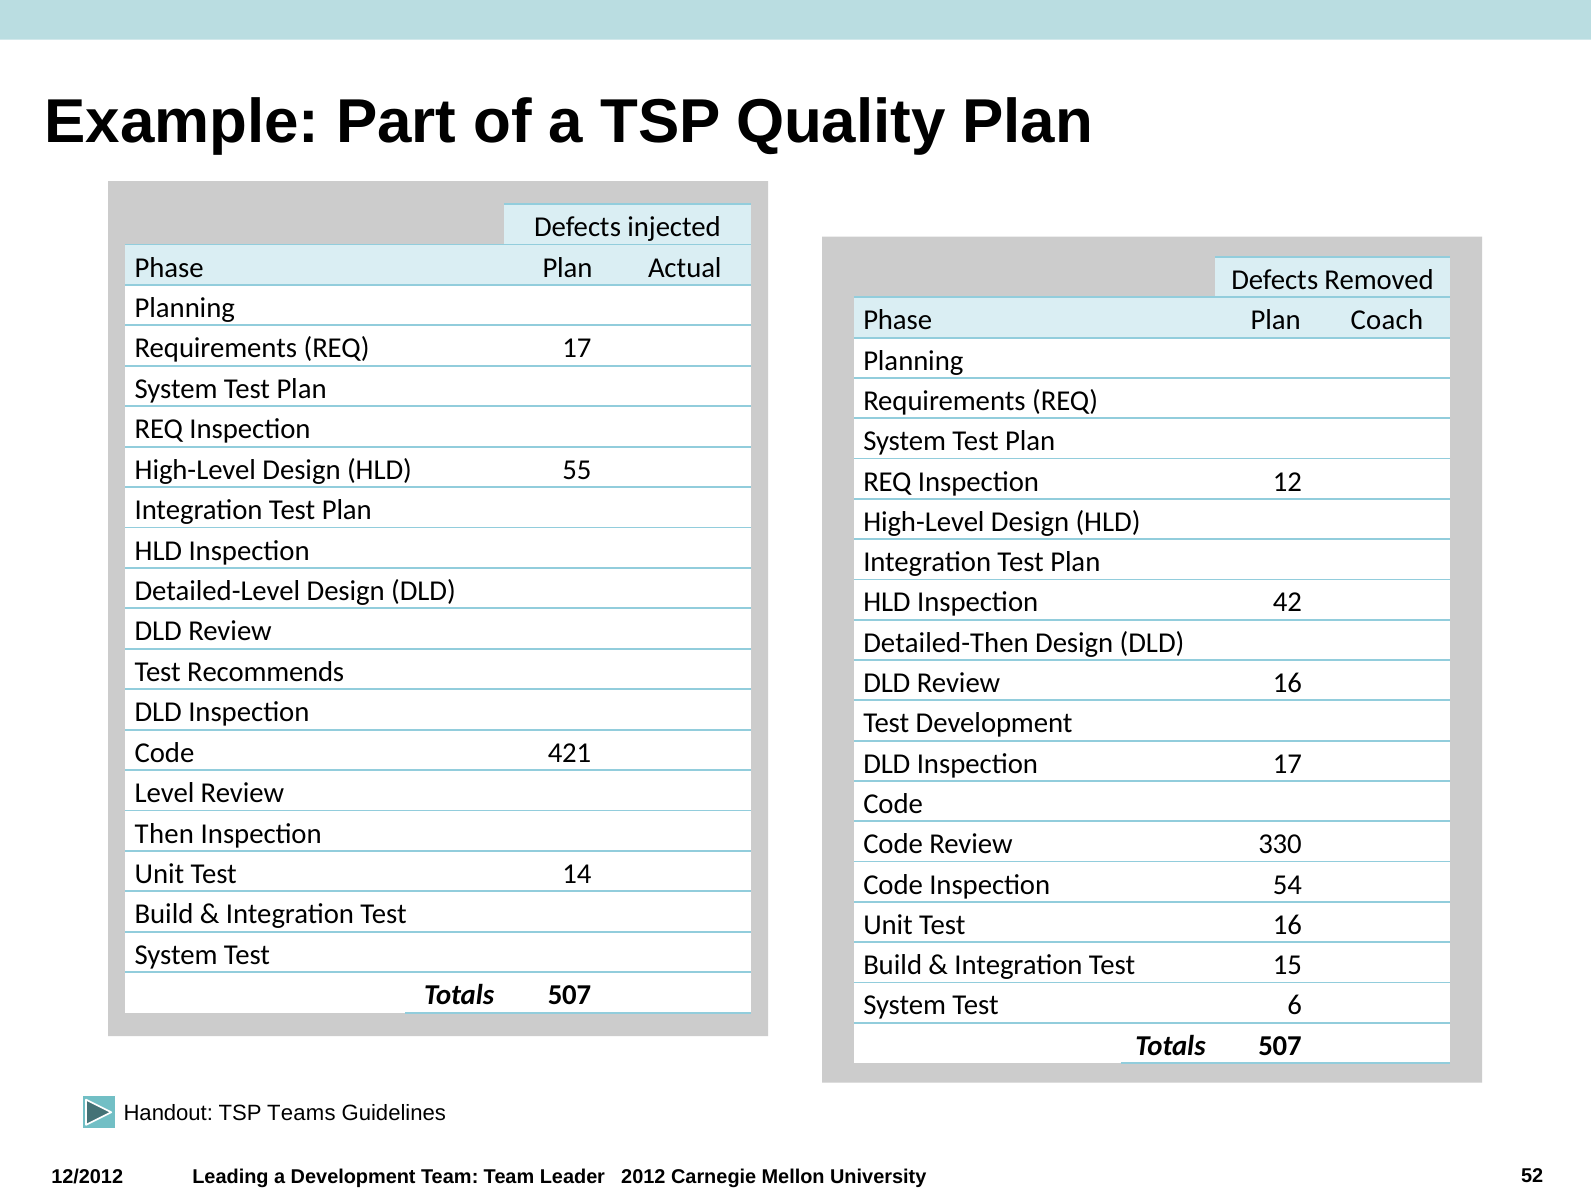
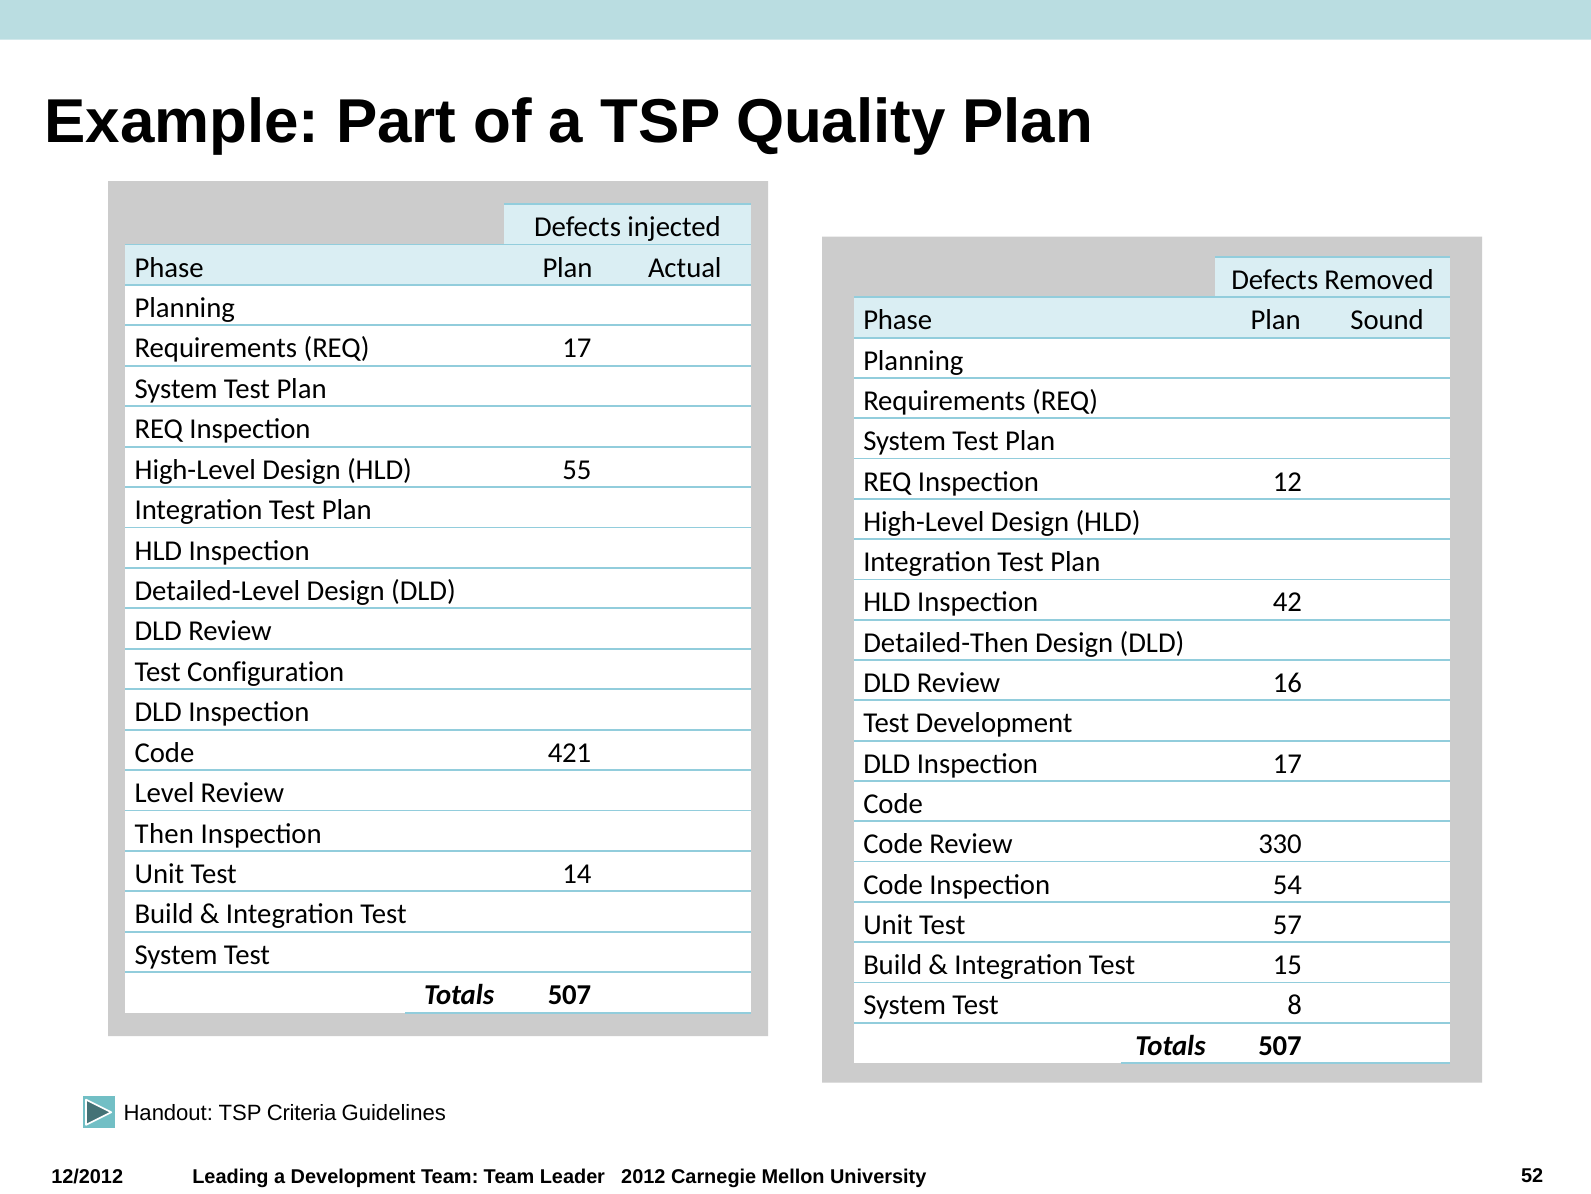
Coach: Coach -> Sound (1387, 320)
Recommends: Recommends -> Configuration (266, 671)
Test 16: 16 -> 57 (1287, 924)
6: 6 -> 8 (1295, 1005)
Teams: Teams -> Criteria (302, 1113)
